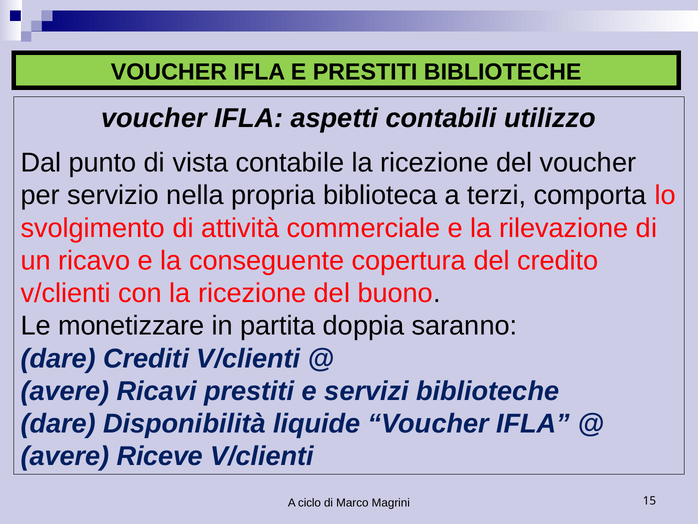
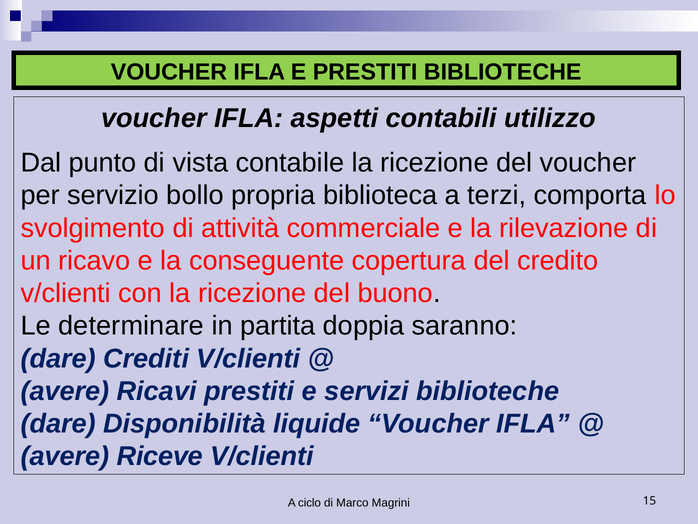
nella: nella -> bollo (195, 195)
monetizzare: monetizzare -> determinare (131, 326)
